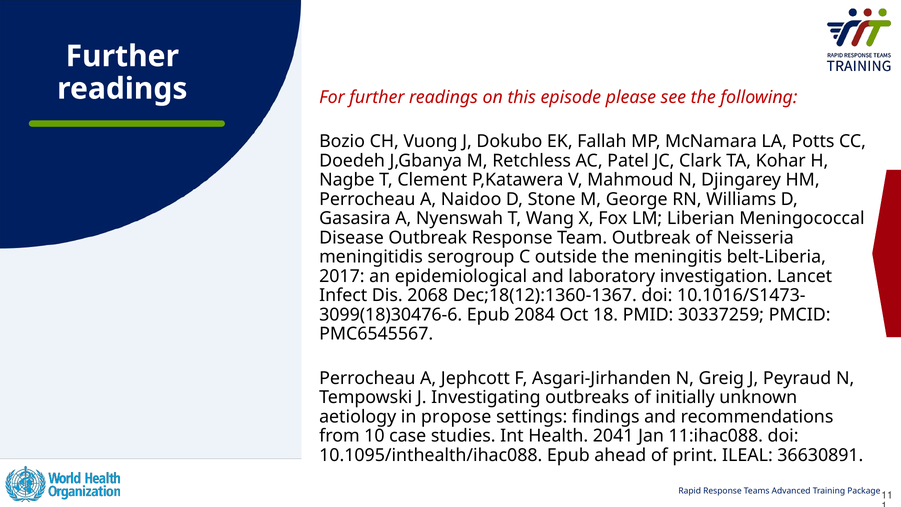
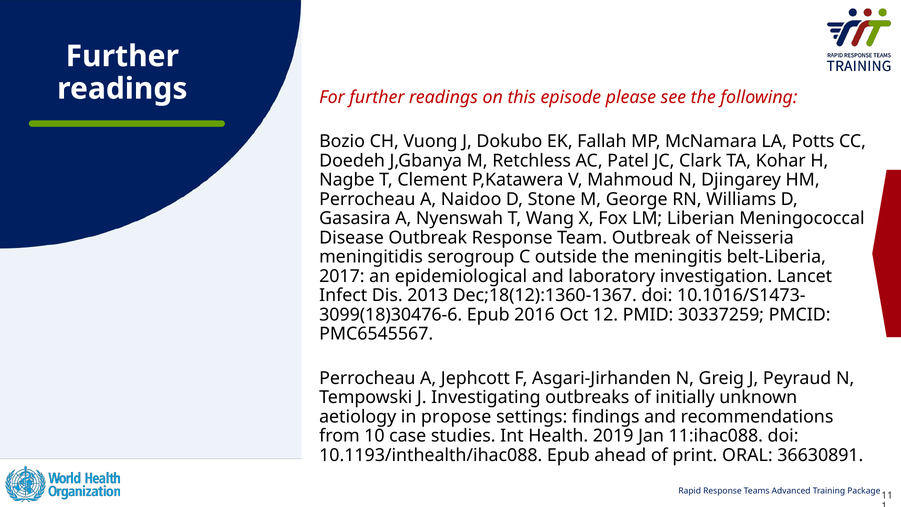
2068: 2068 -> 2013 (428, 295)
2084: 2084 -> 2016 (535, 315)
18: 18 -> 12 (606, 315)
2041: 2041 -> 2019 (613, 436)
10.1095/inthealth/ihac088: 10.1095/inthealth/ihac088 -> 10.1193/inthealth/ihac088 (431, 455)
ILEAL: ILEAL -> ORAL (747, 455)
